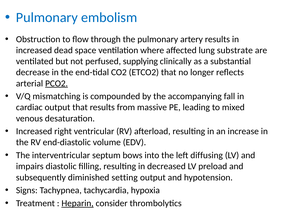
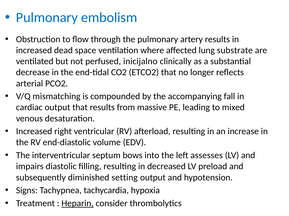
supplying: supplying -> inicijalno (140, 62)
PCO2 underline: present -> none (57, 84)
diffusing: diffusing -> assesses (207, 156)
